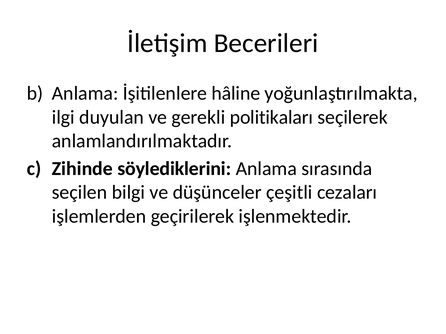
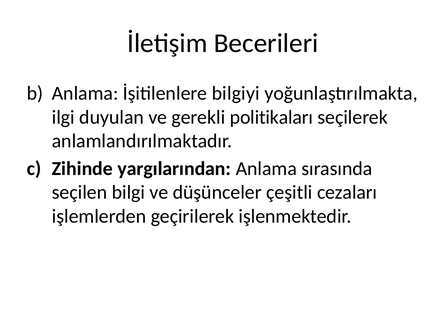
hâline: hâline -> bilgiyi (236, 94)
söylediklerini: söylediklerini -> yargılarından (174, 169)
